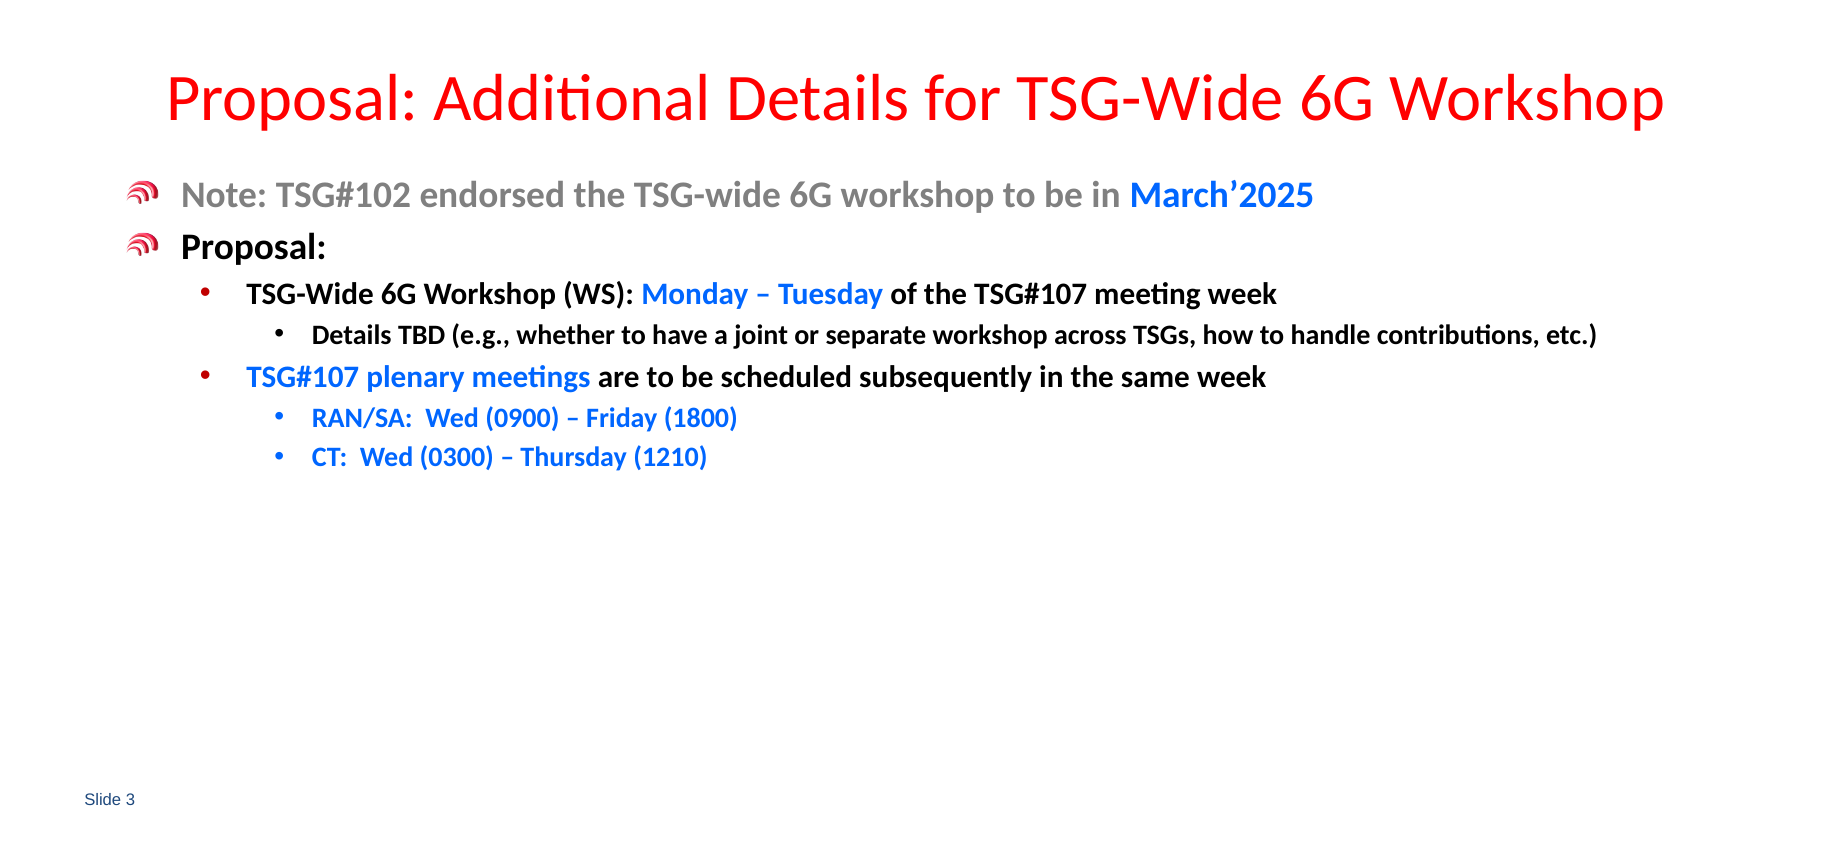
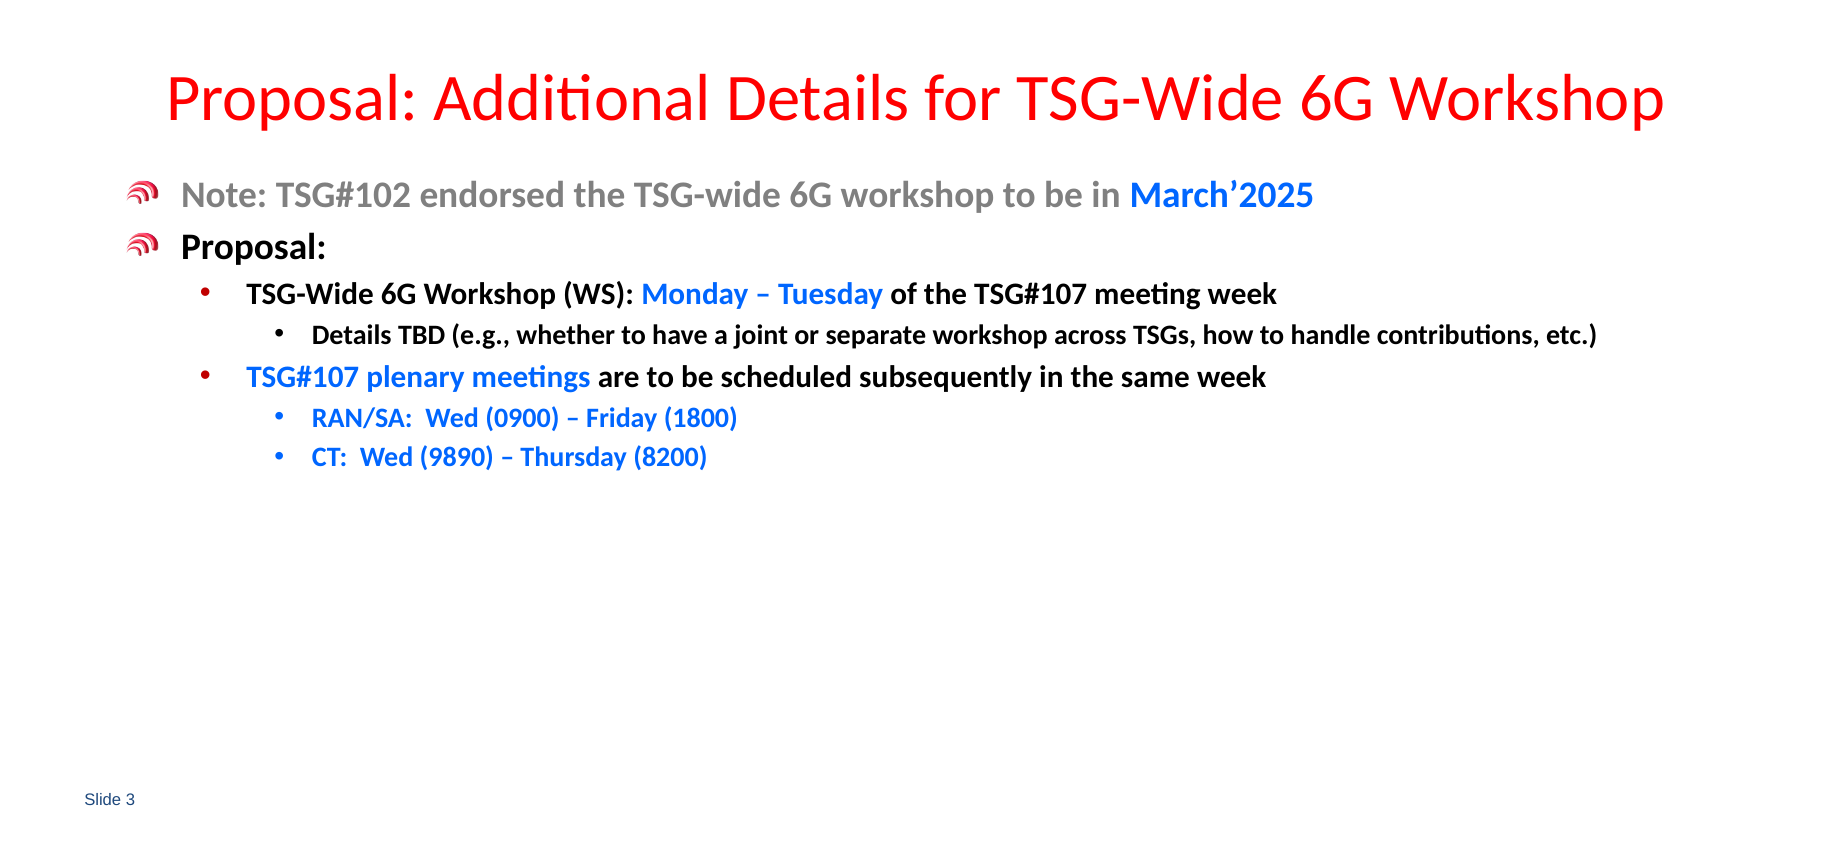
0300: 0300 -> 9890 (457, 457)
1210: 1210 -> 8200 (670, 457)
